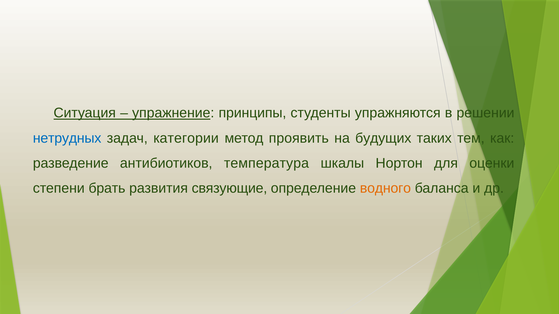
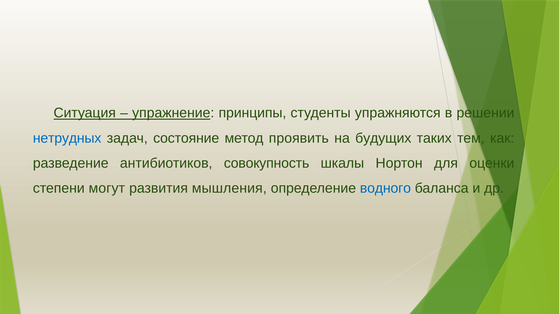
категории: категории -> состояние (186, 138)
температура: температура -> совокупность (267, 163)
брать: брать -> могут (107, 189)
связующие: связующие -> мышления (229, 189)
водного colour: orange -> blue (385, 189)
